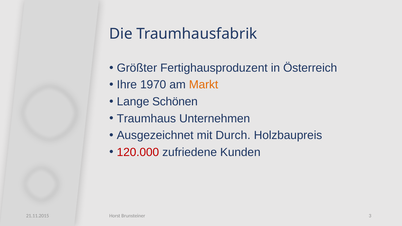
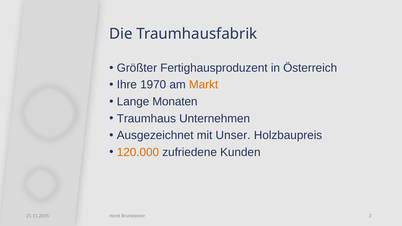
Schönen: Schönen -> Monaten (175, 102)
Durch: Durch -> Unser (233, 135)
120.000 colour: red -> orange (138, 152)
